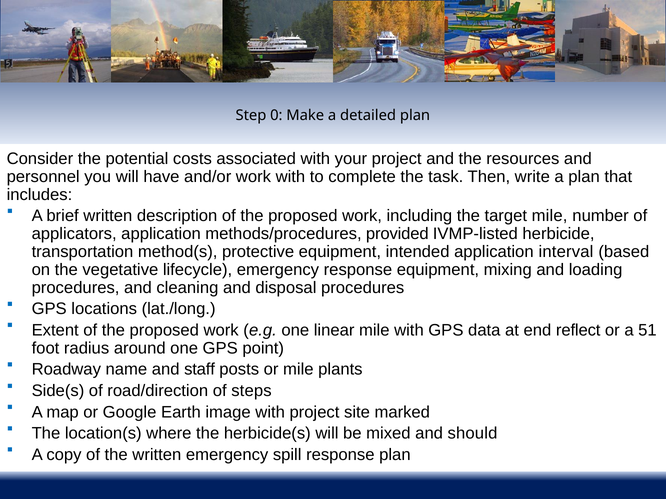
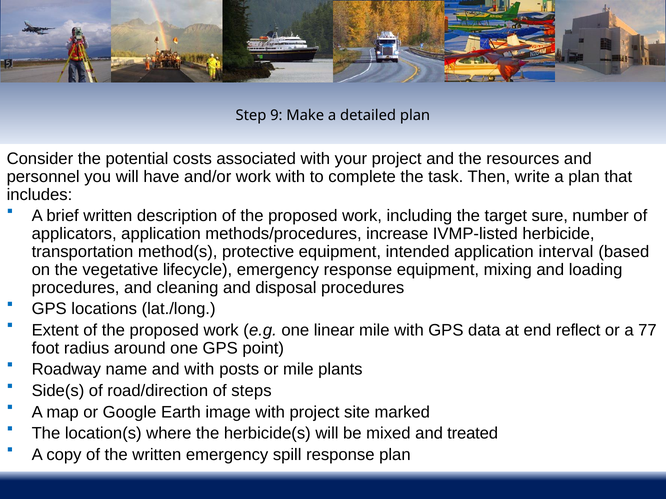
0: 0 -> 9 (276, 115)
target mile: mile -> sure (550, 216)
provided: provided -> increase (397, 234)
51: 51 -> 77 (647, 331)
and staff: staff -> with (199, 370)
should: should -> treated (473, 434)
